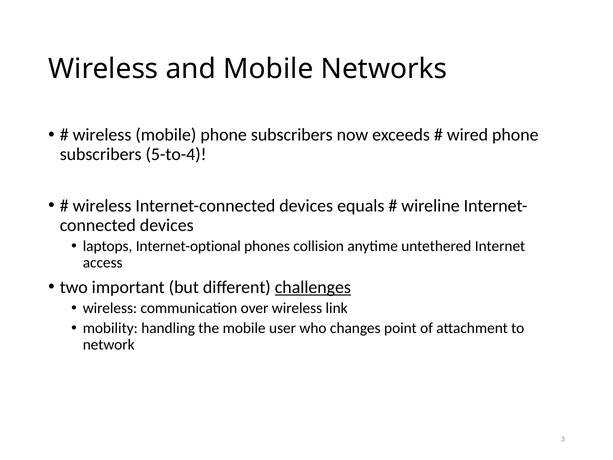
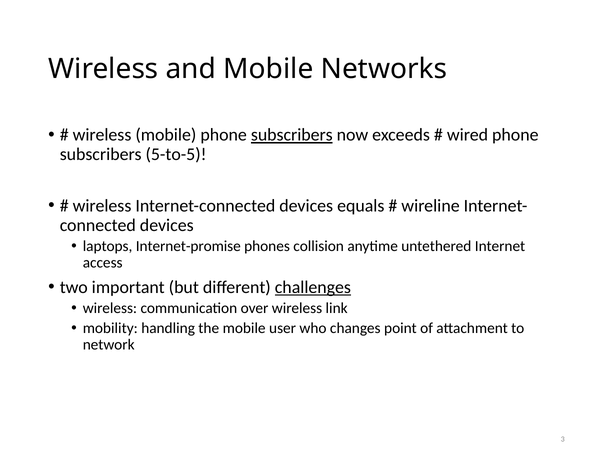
subscribers underline: none -> present (292, 135)
5-to-4: 5-to-4 -> 5-to-5 (176, 154)
Internet-optional: Internet-optional -> Internet-promise (188, 246)
